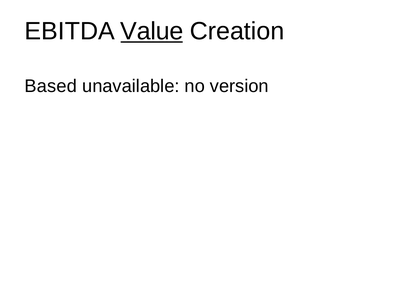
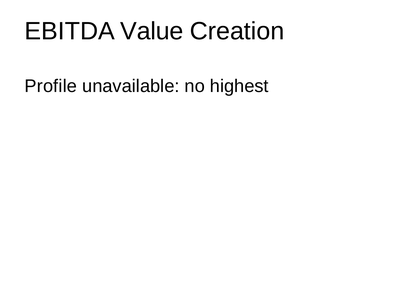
Value underline: present -> none (152, 31)
Based: Based -> Profile (51, 86)
version: version -> highest (239, 86)
